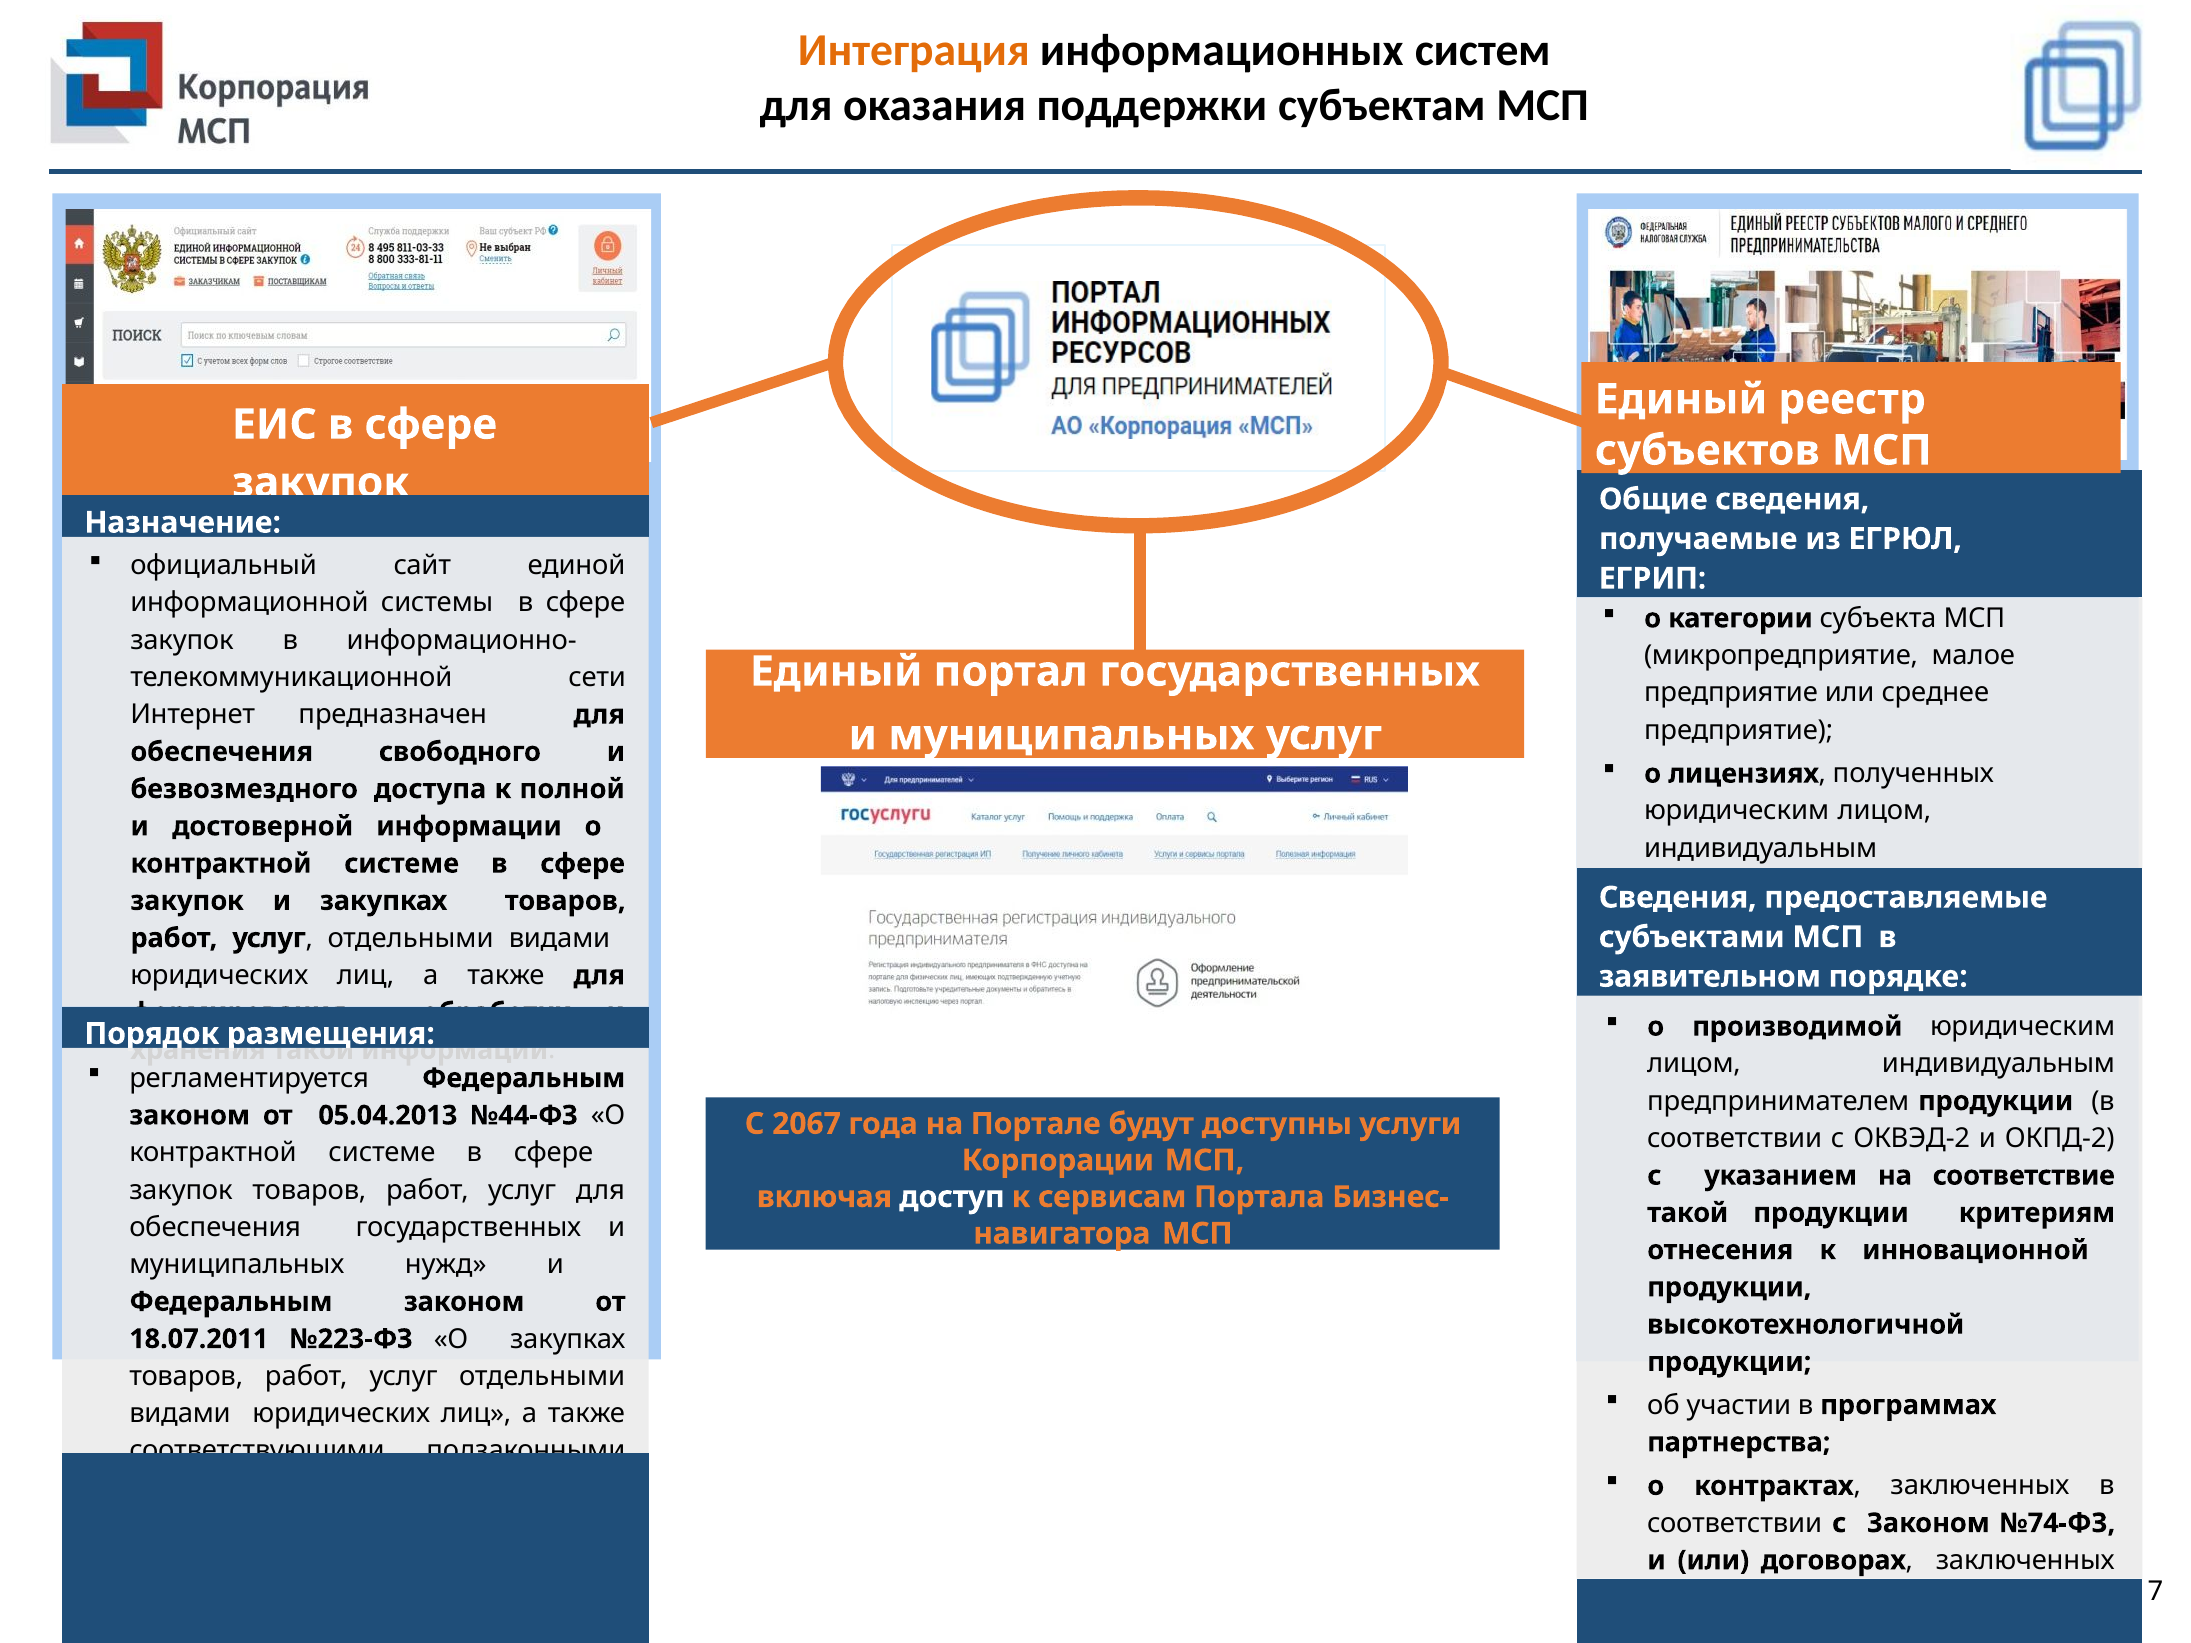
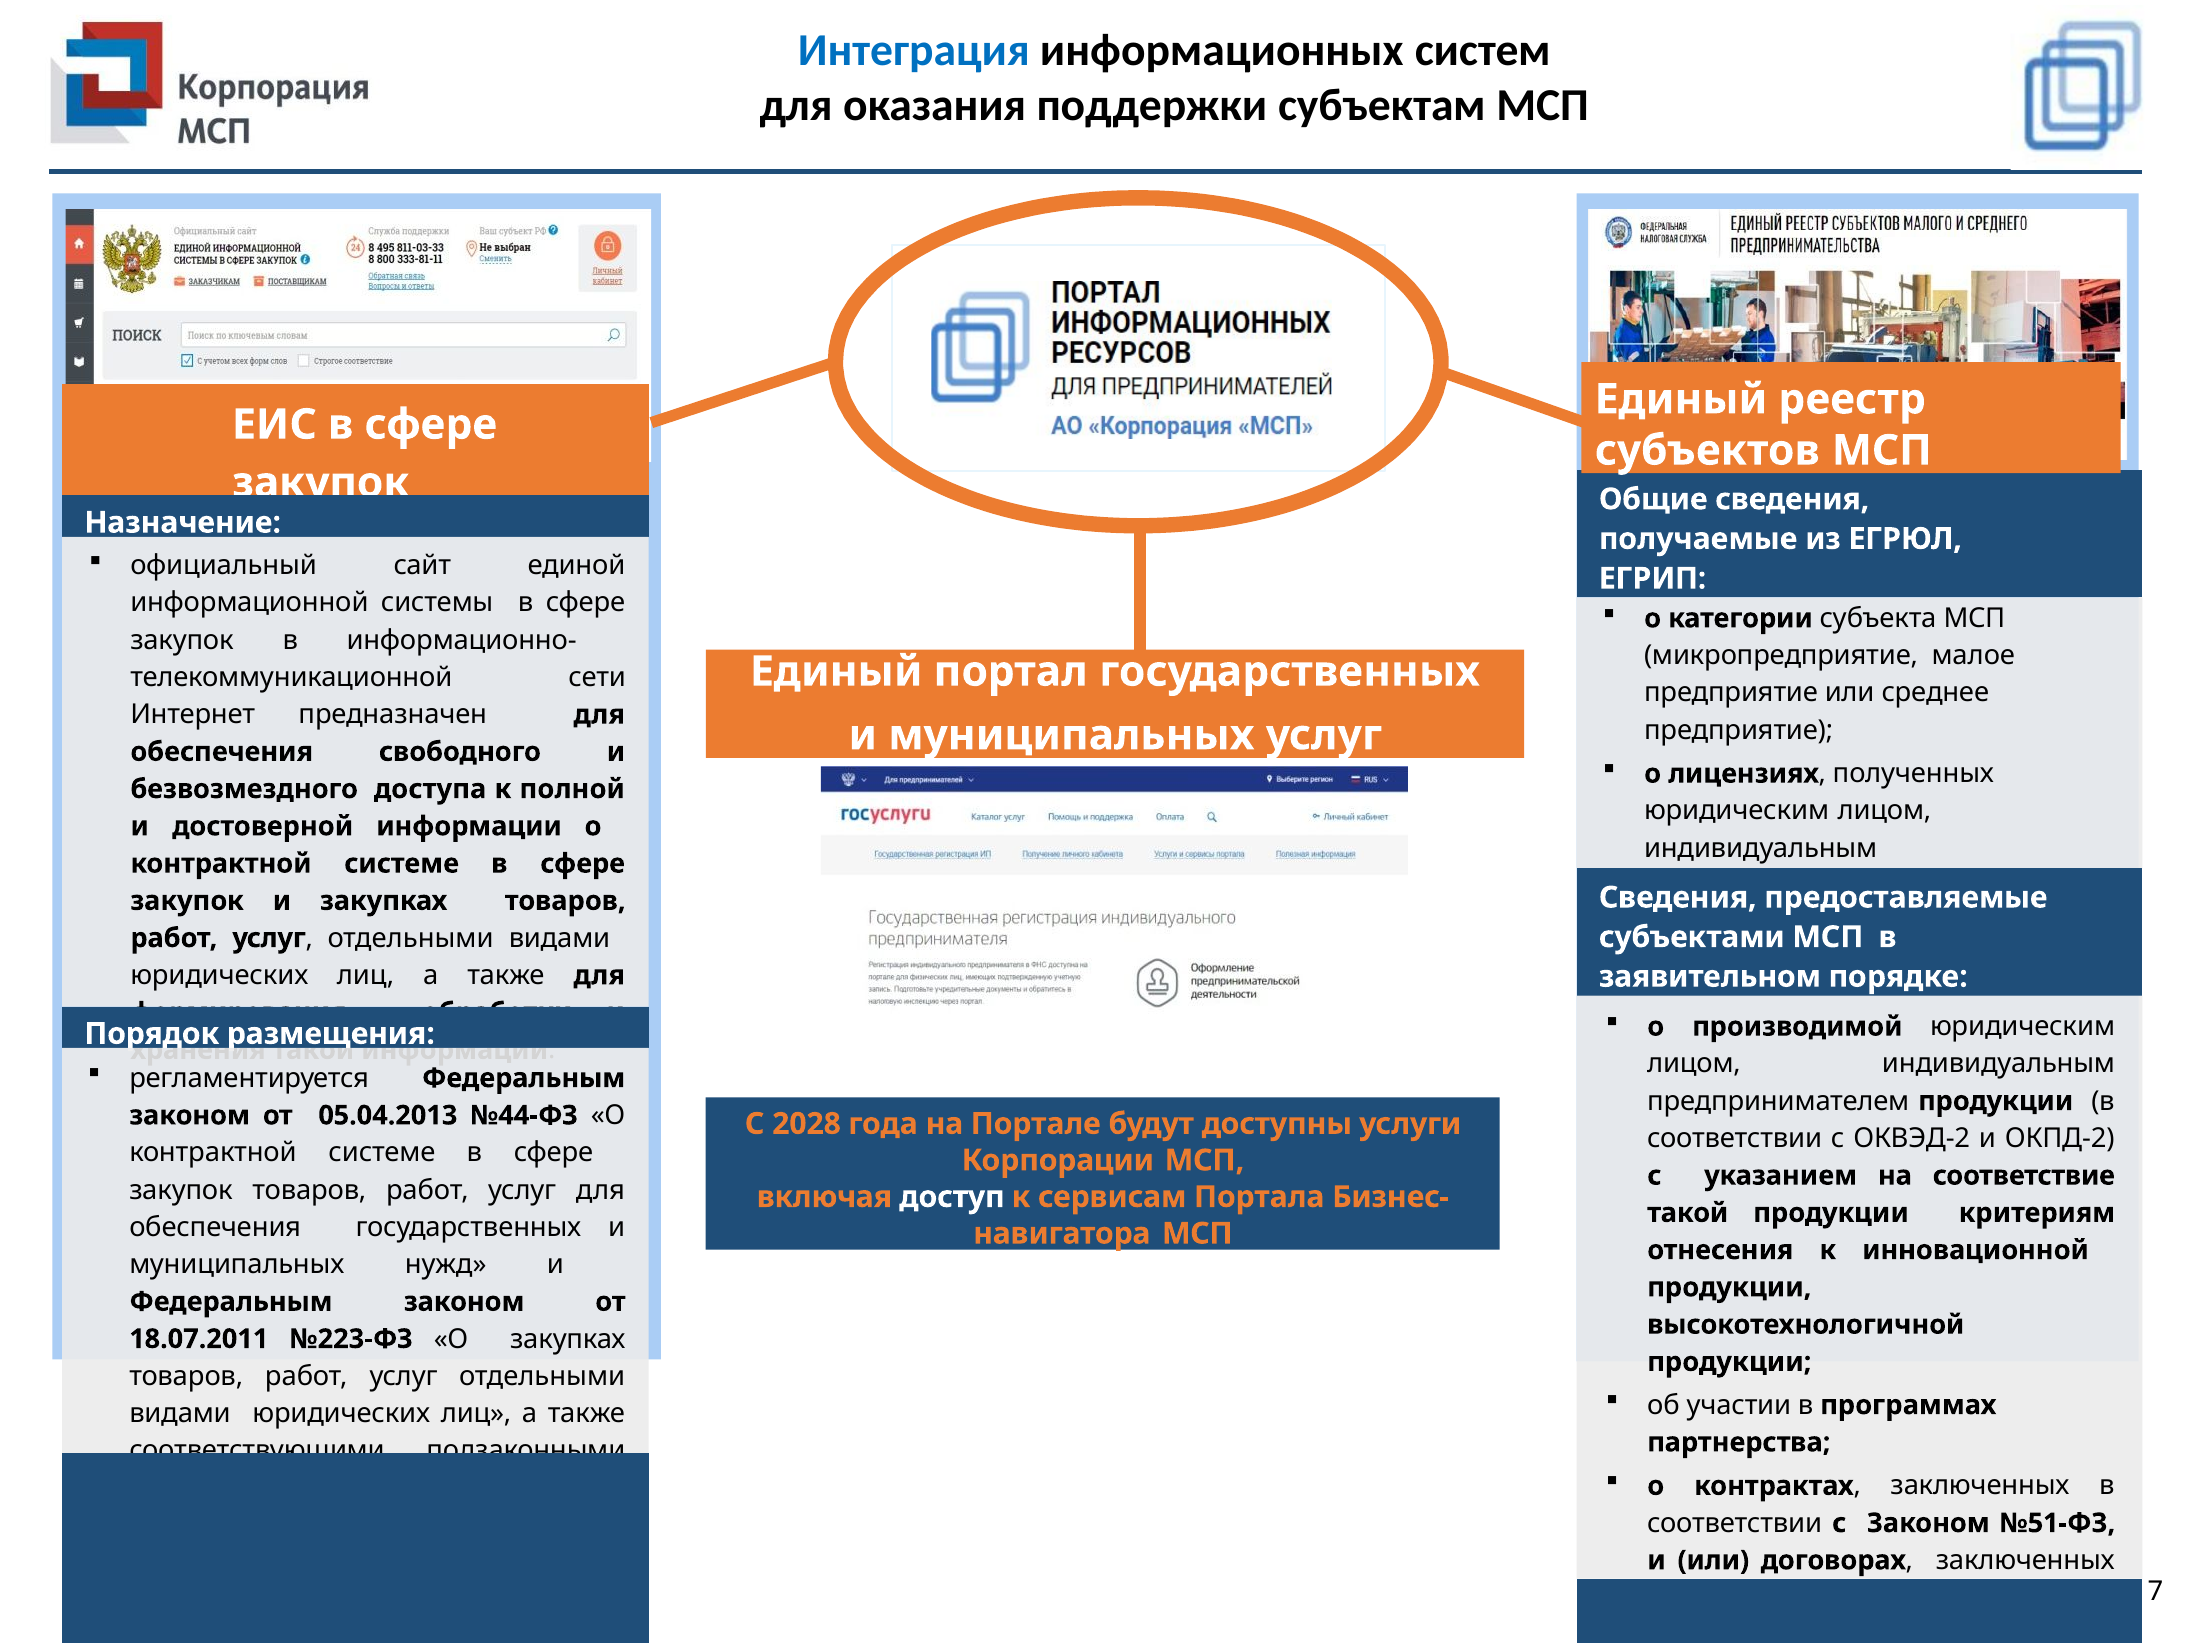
Интеграция colour: orange -> blue (914, 50)
2067: 2067 -> 2028 (807, 1124)
№74-ФЗ: №74-ФЗ -> №51-ФЗ (2057, 1523)
